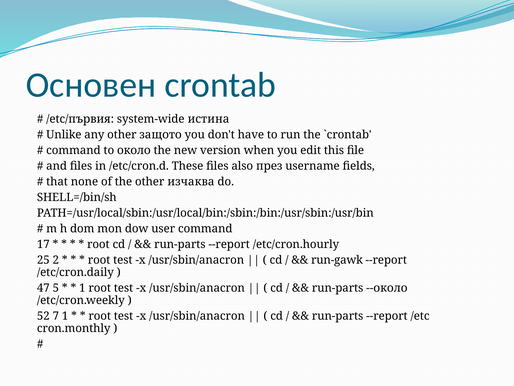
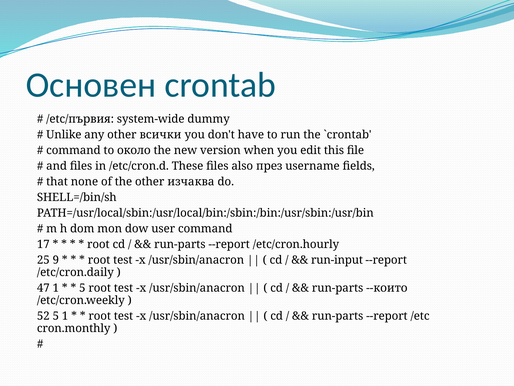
истина: истина -> dummy (209, 119)
защото: защото -> всички (161, 135)
2: 2 -> 9 (56, 260)
run-gawk: run-gawk -> run-input (337, 260)
47 5: 5 -> 1 (56, 288)
1: 1 -> 5 (82, 288)
--около: --около -> --които (387, 288)
52 7: 7 -> 5 (56, 316)
